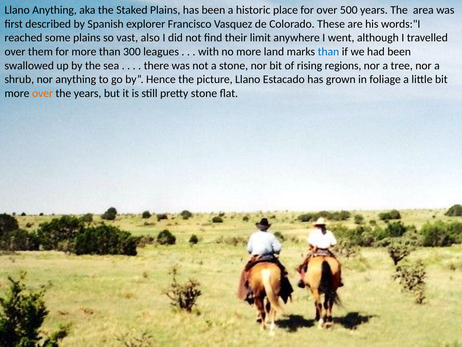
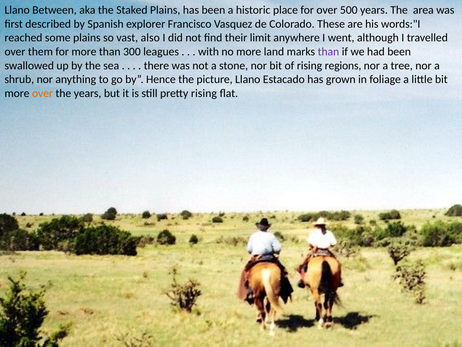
Llano Anything: Anything -> Between (54, 10)
than colour: blue -> purple (328, 52)
pretty stone: stone -> rising (204, 93)
